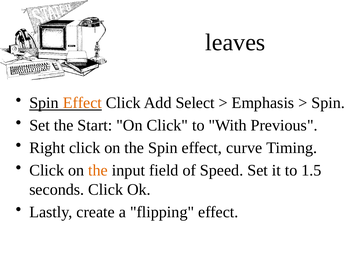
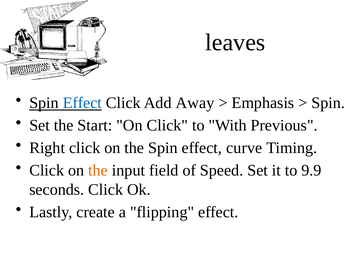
Effect colour: orange -> blue (82, 103)
Select: Select -> Away (195, 103)
1.5: 1.5 -> 9.9 (311, 171)
